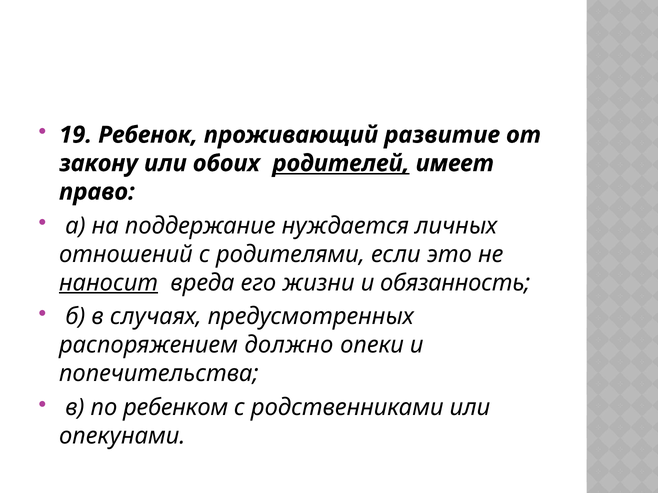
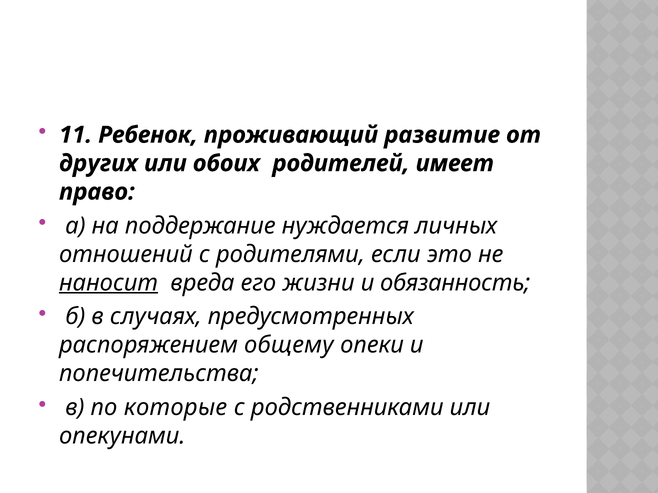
19: 19 -> 11 (76, 135)
закону: закону -> других (98, 164)
родителей underline: present -> none (341, 164)
должно: должно -> общему (289, 345)
ребенком: ребенком -> которые (175, 408)
